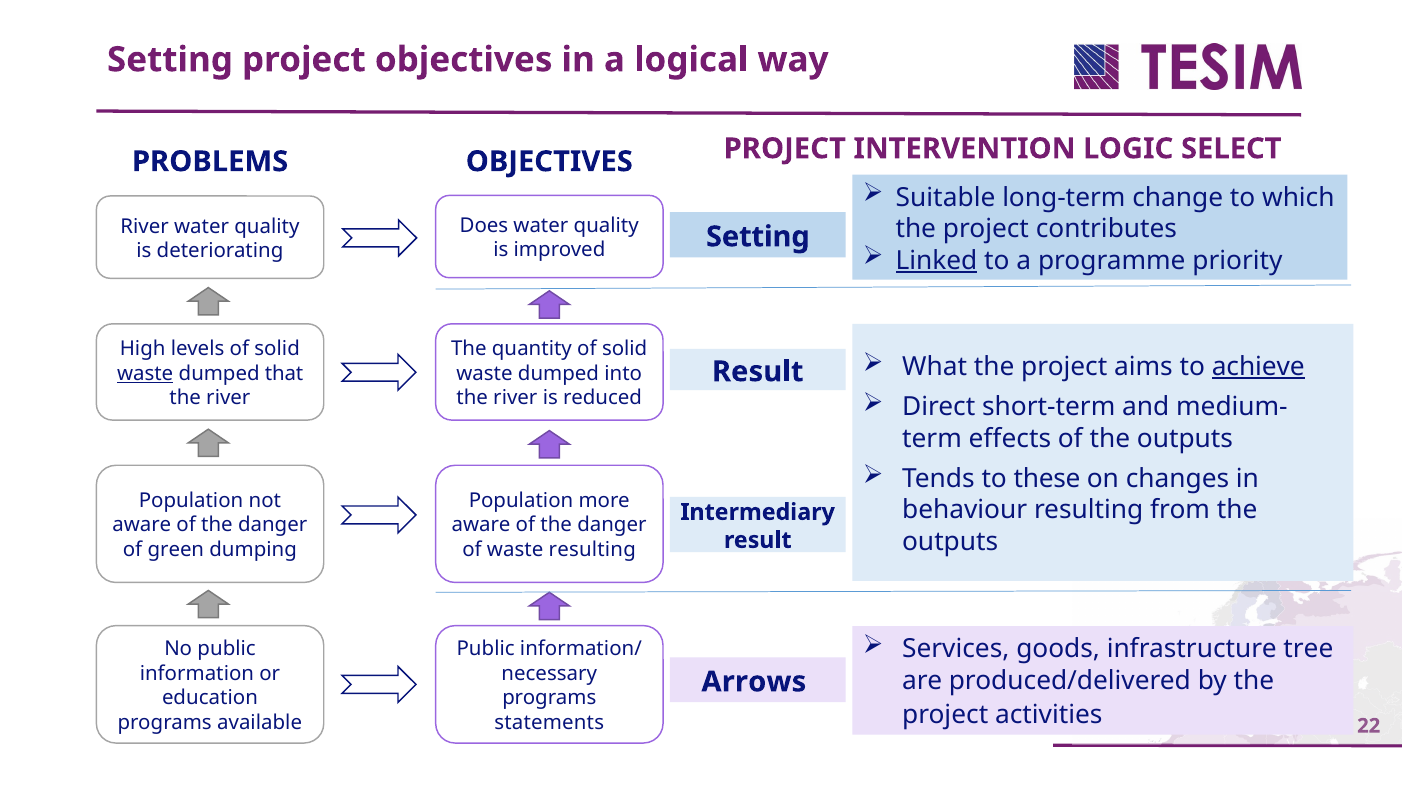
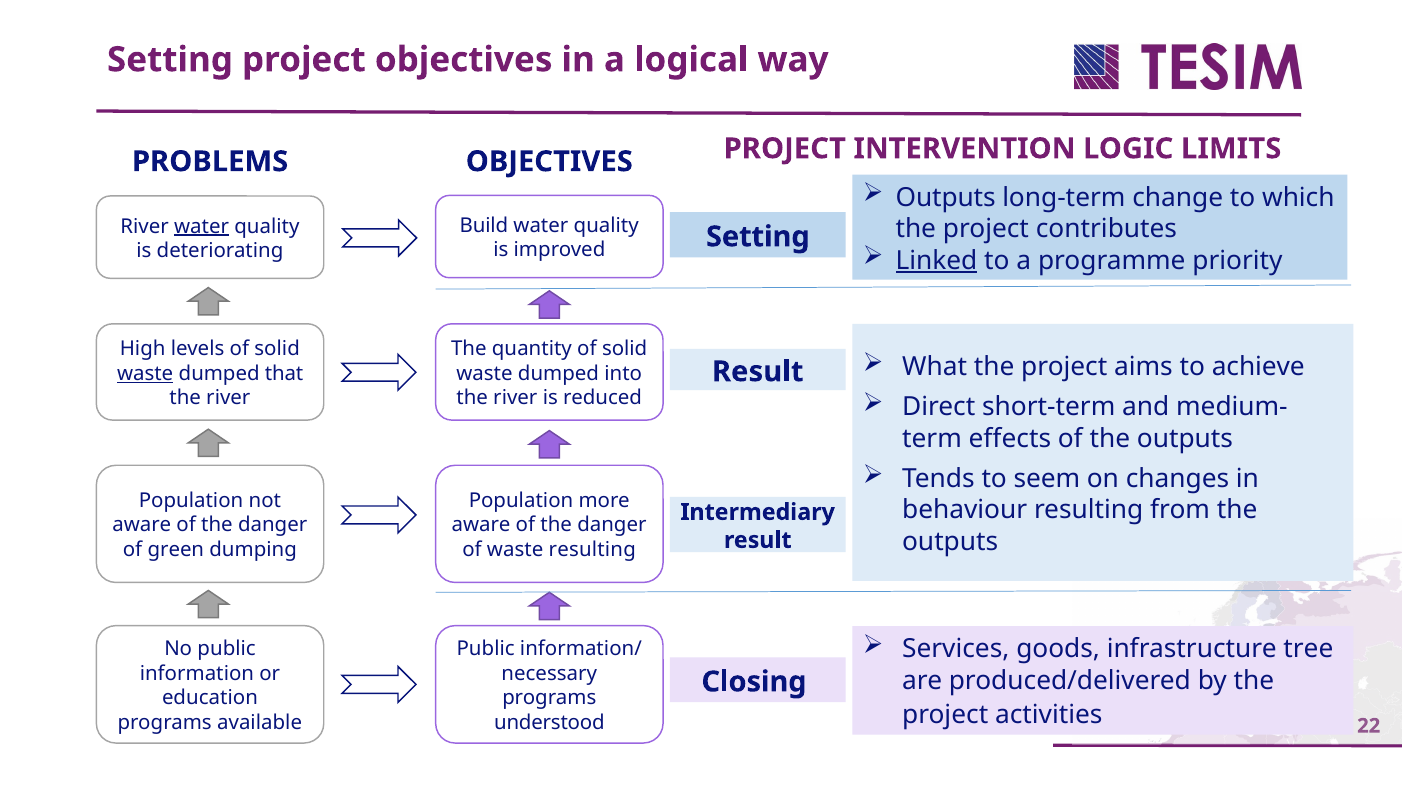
SELECT: SELECT -> LIMITS (1231, 149)
Suitable: Suitable -> Outputs (946, 198)
Does: Does -> Build (484, 226)
water underline: none -> present (202, 226)
achieve underline: present -> none (1258, 367)
these: these -> seem (1047, 479)
Arrows: Arrows -> Closing (754, 682)
statements: statements -> understood (549, 723)
